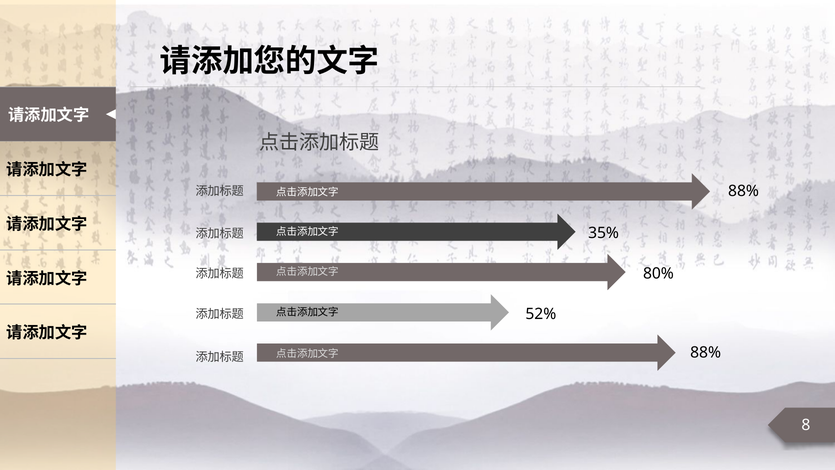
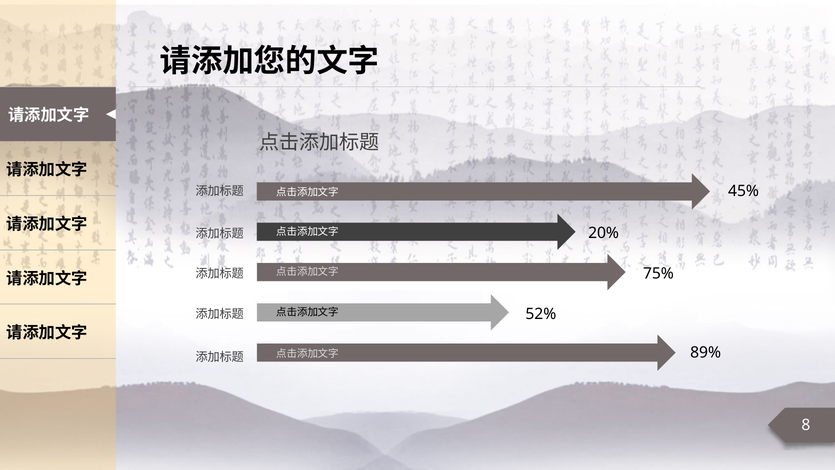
88%: 88% -> 45% (744, 191)
35%: 35% -> 20% (604, 233)
80%: 80% -> 75% (658, 273)
88%: 88% -> 89% (706, 352)
